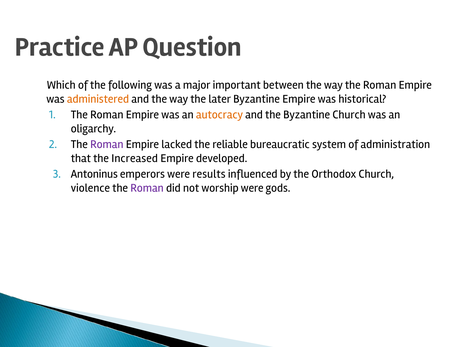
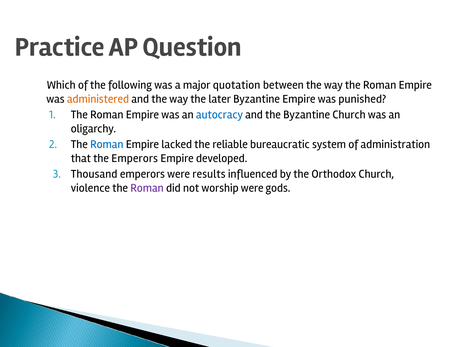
important: important -> quotation (237, 85)
historical: historical -> punished (362, 99)
autocracy colour: orange -> blue (219, 115)
Roman colour: purple -> blue (107, 144)
the Increased: Increased -> Emperors (135, 158)
Antoninus: Antoninus -> Thousand (94, 174)
